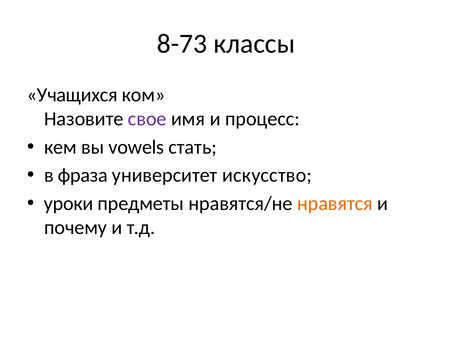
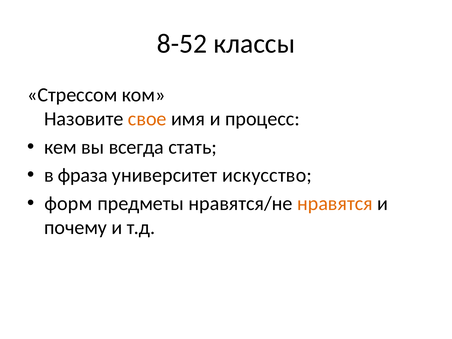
8-73: 8-73 -> 8-52 (182, 44)
Учащихся: Учащихся -> Стрессом (72, 95)
свое colour: purple -> orange (147, 119)
vowels: vowels -> всегда (136, 147)
уроки: уроки -> форм (68, 203)
